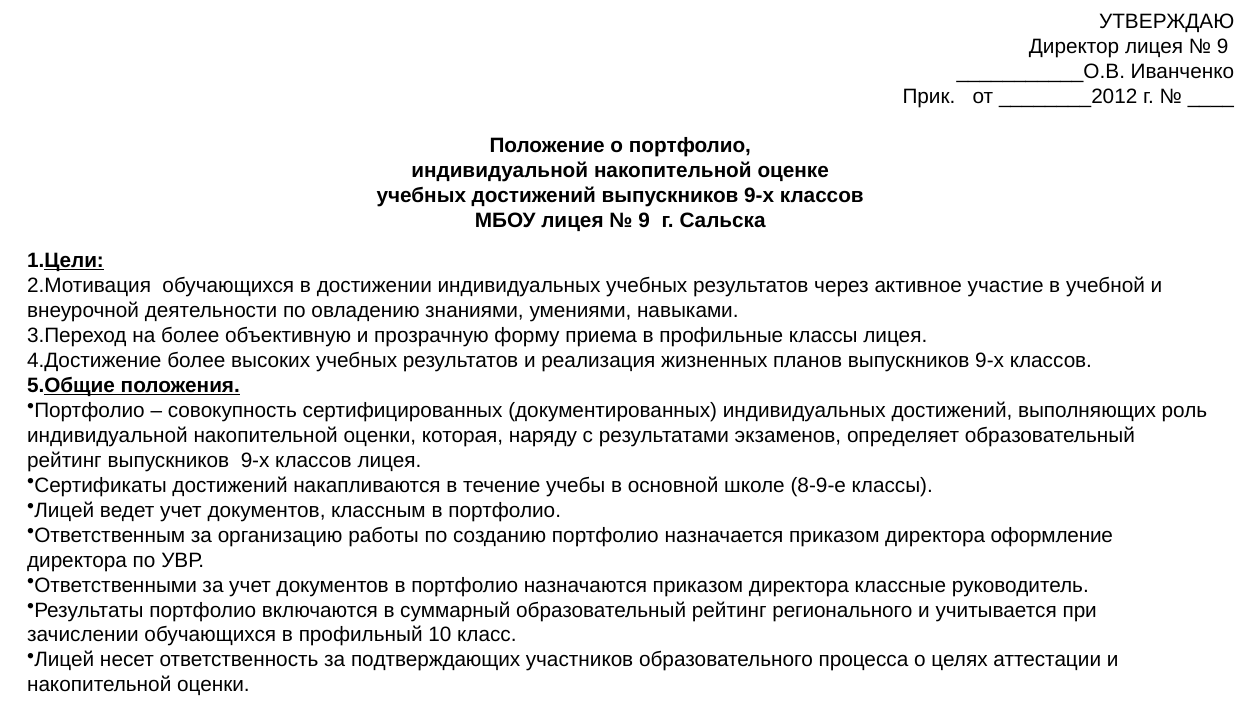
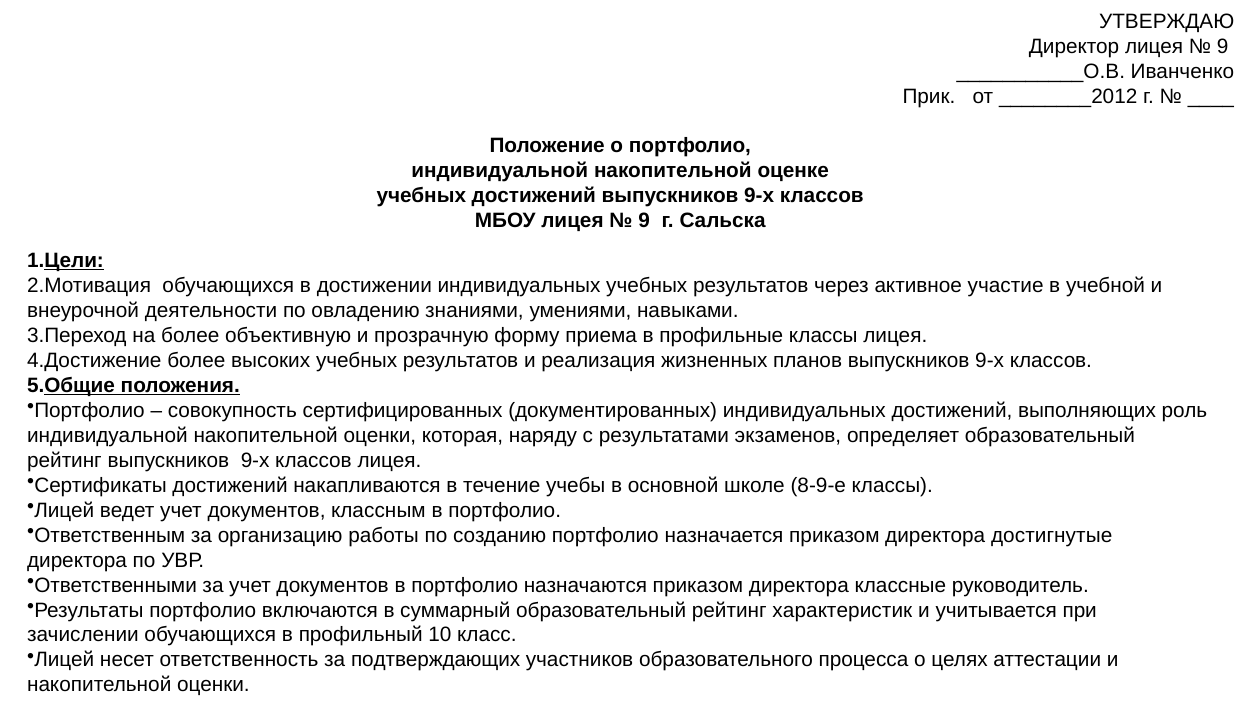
оформление: оформление -> достигнутые (1052, 535)
регионального: регионального -> характеристик (842, 610)
